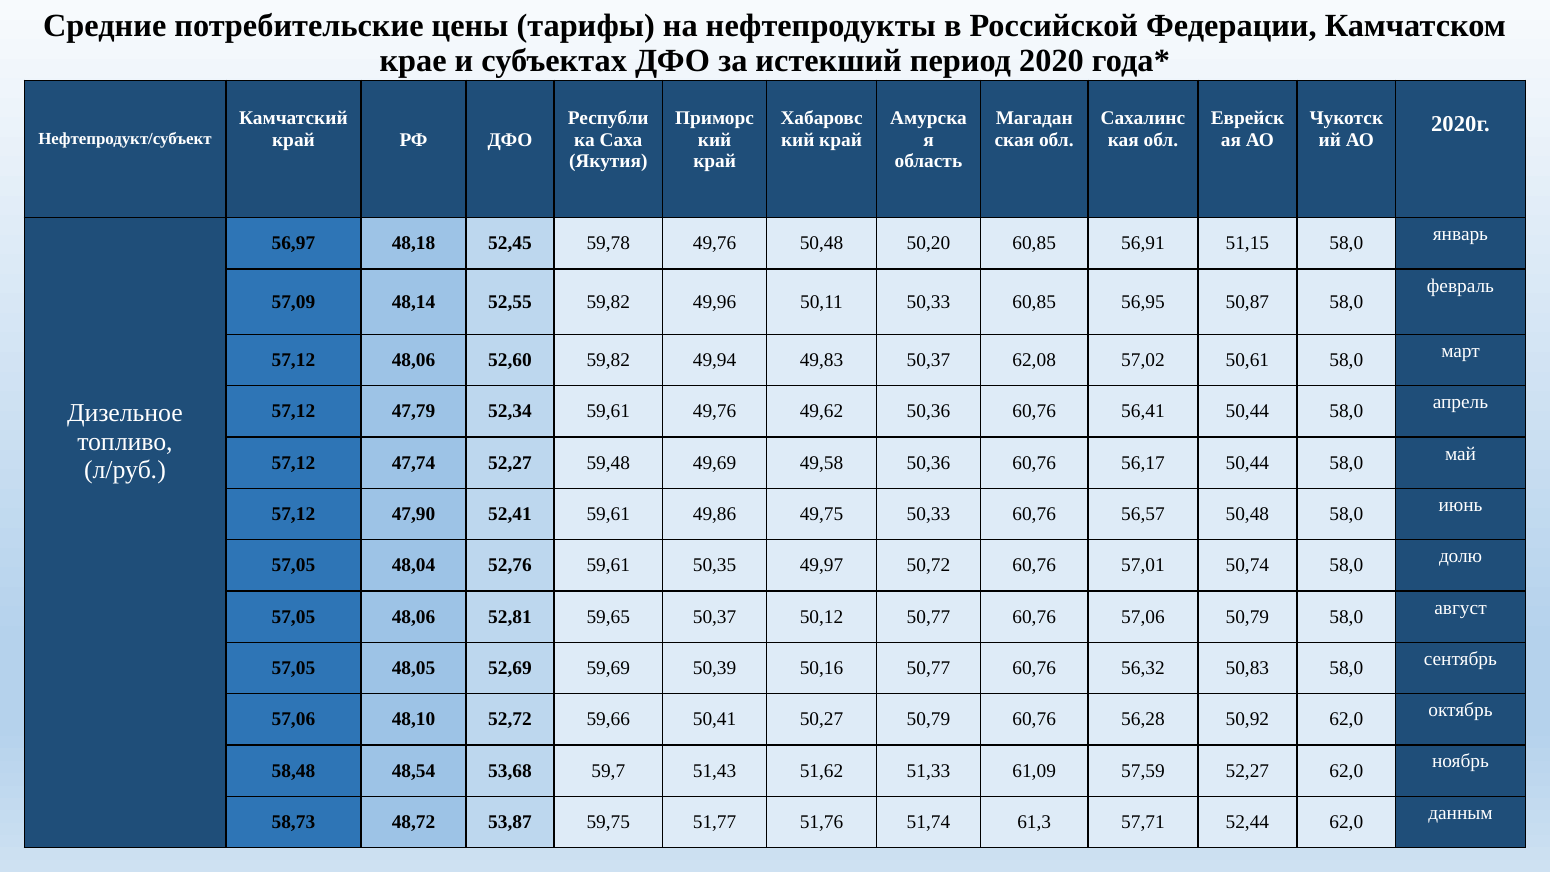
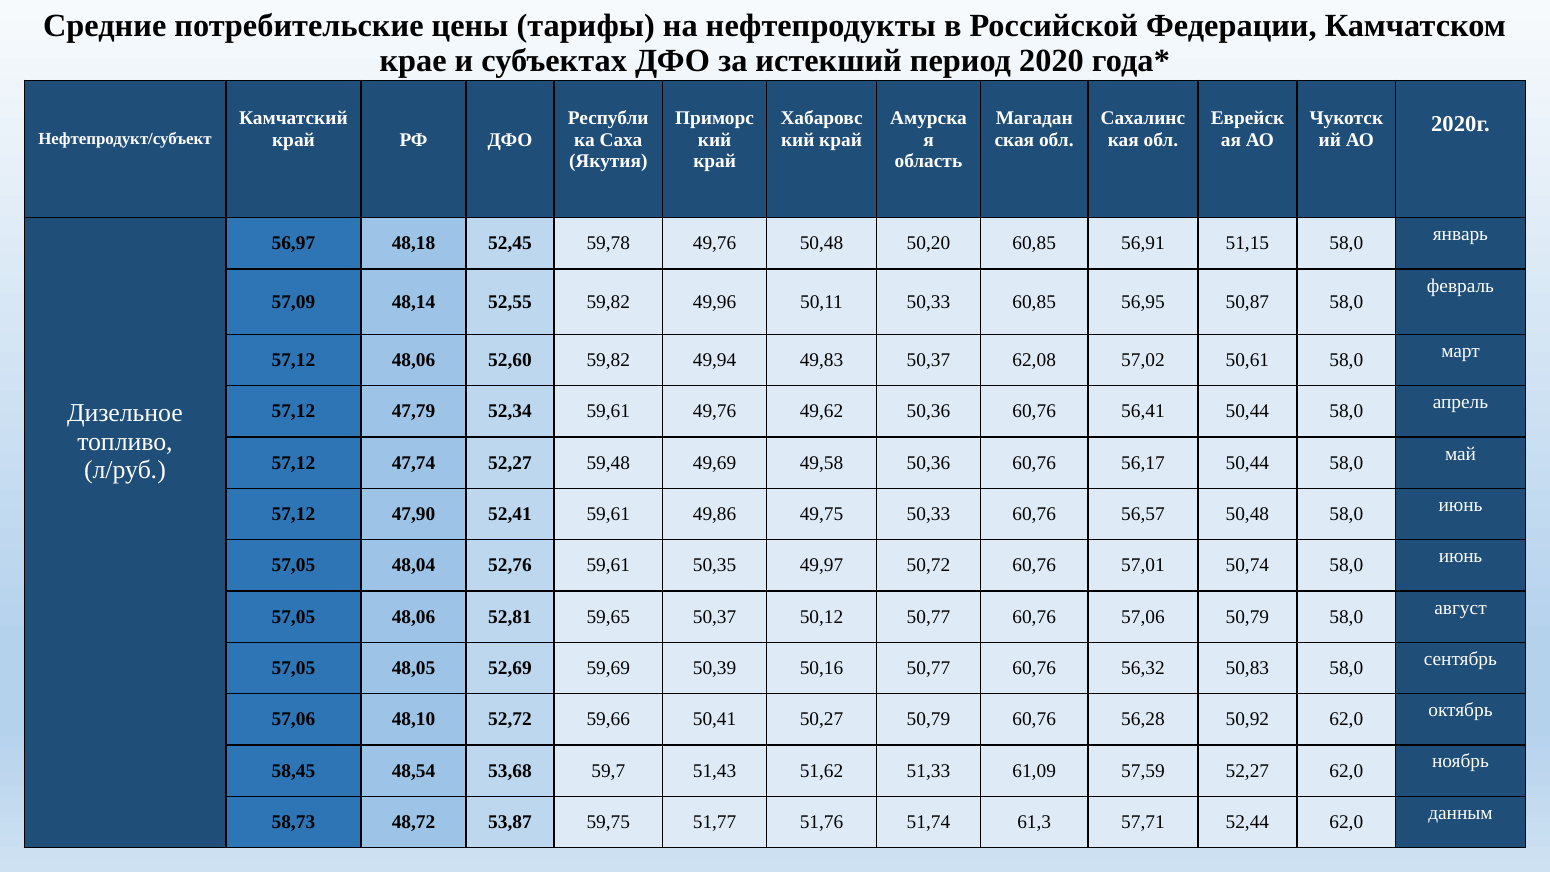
50,74 58,0 долю: долю -> июнь (1461, 556)
58,48: 58,48 -> 58,45 (293, 771)
